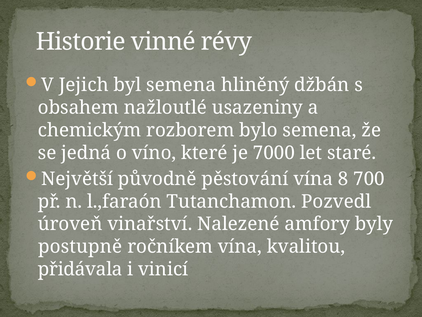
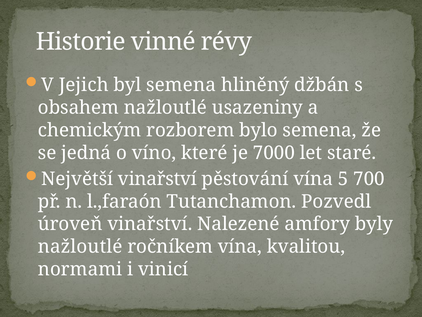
Největší původně: původně -> vinařství (157, 179)
8: 8 -> 5 (343, 179)
postupně: postupně -> nažloutlé (80, 246)
přidávala: přidávala -> normami (80, 269)
